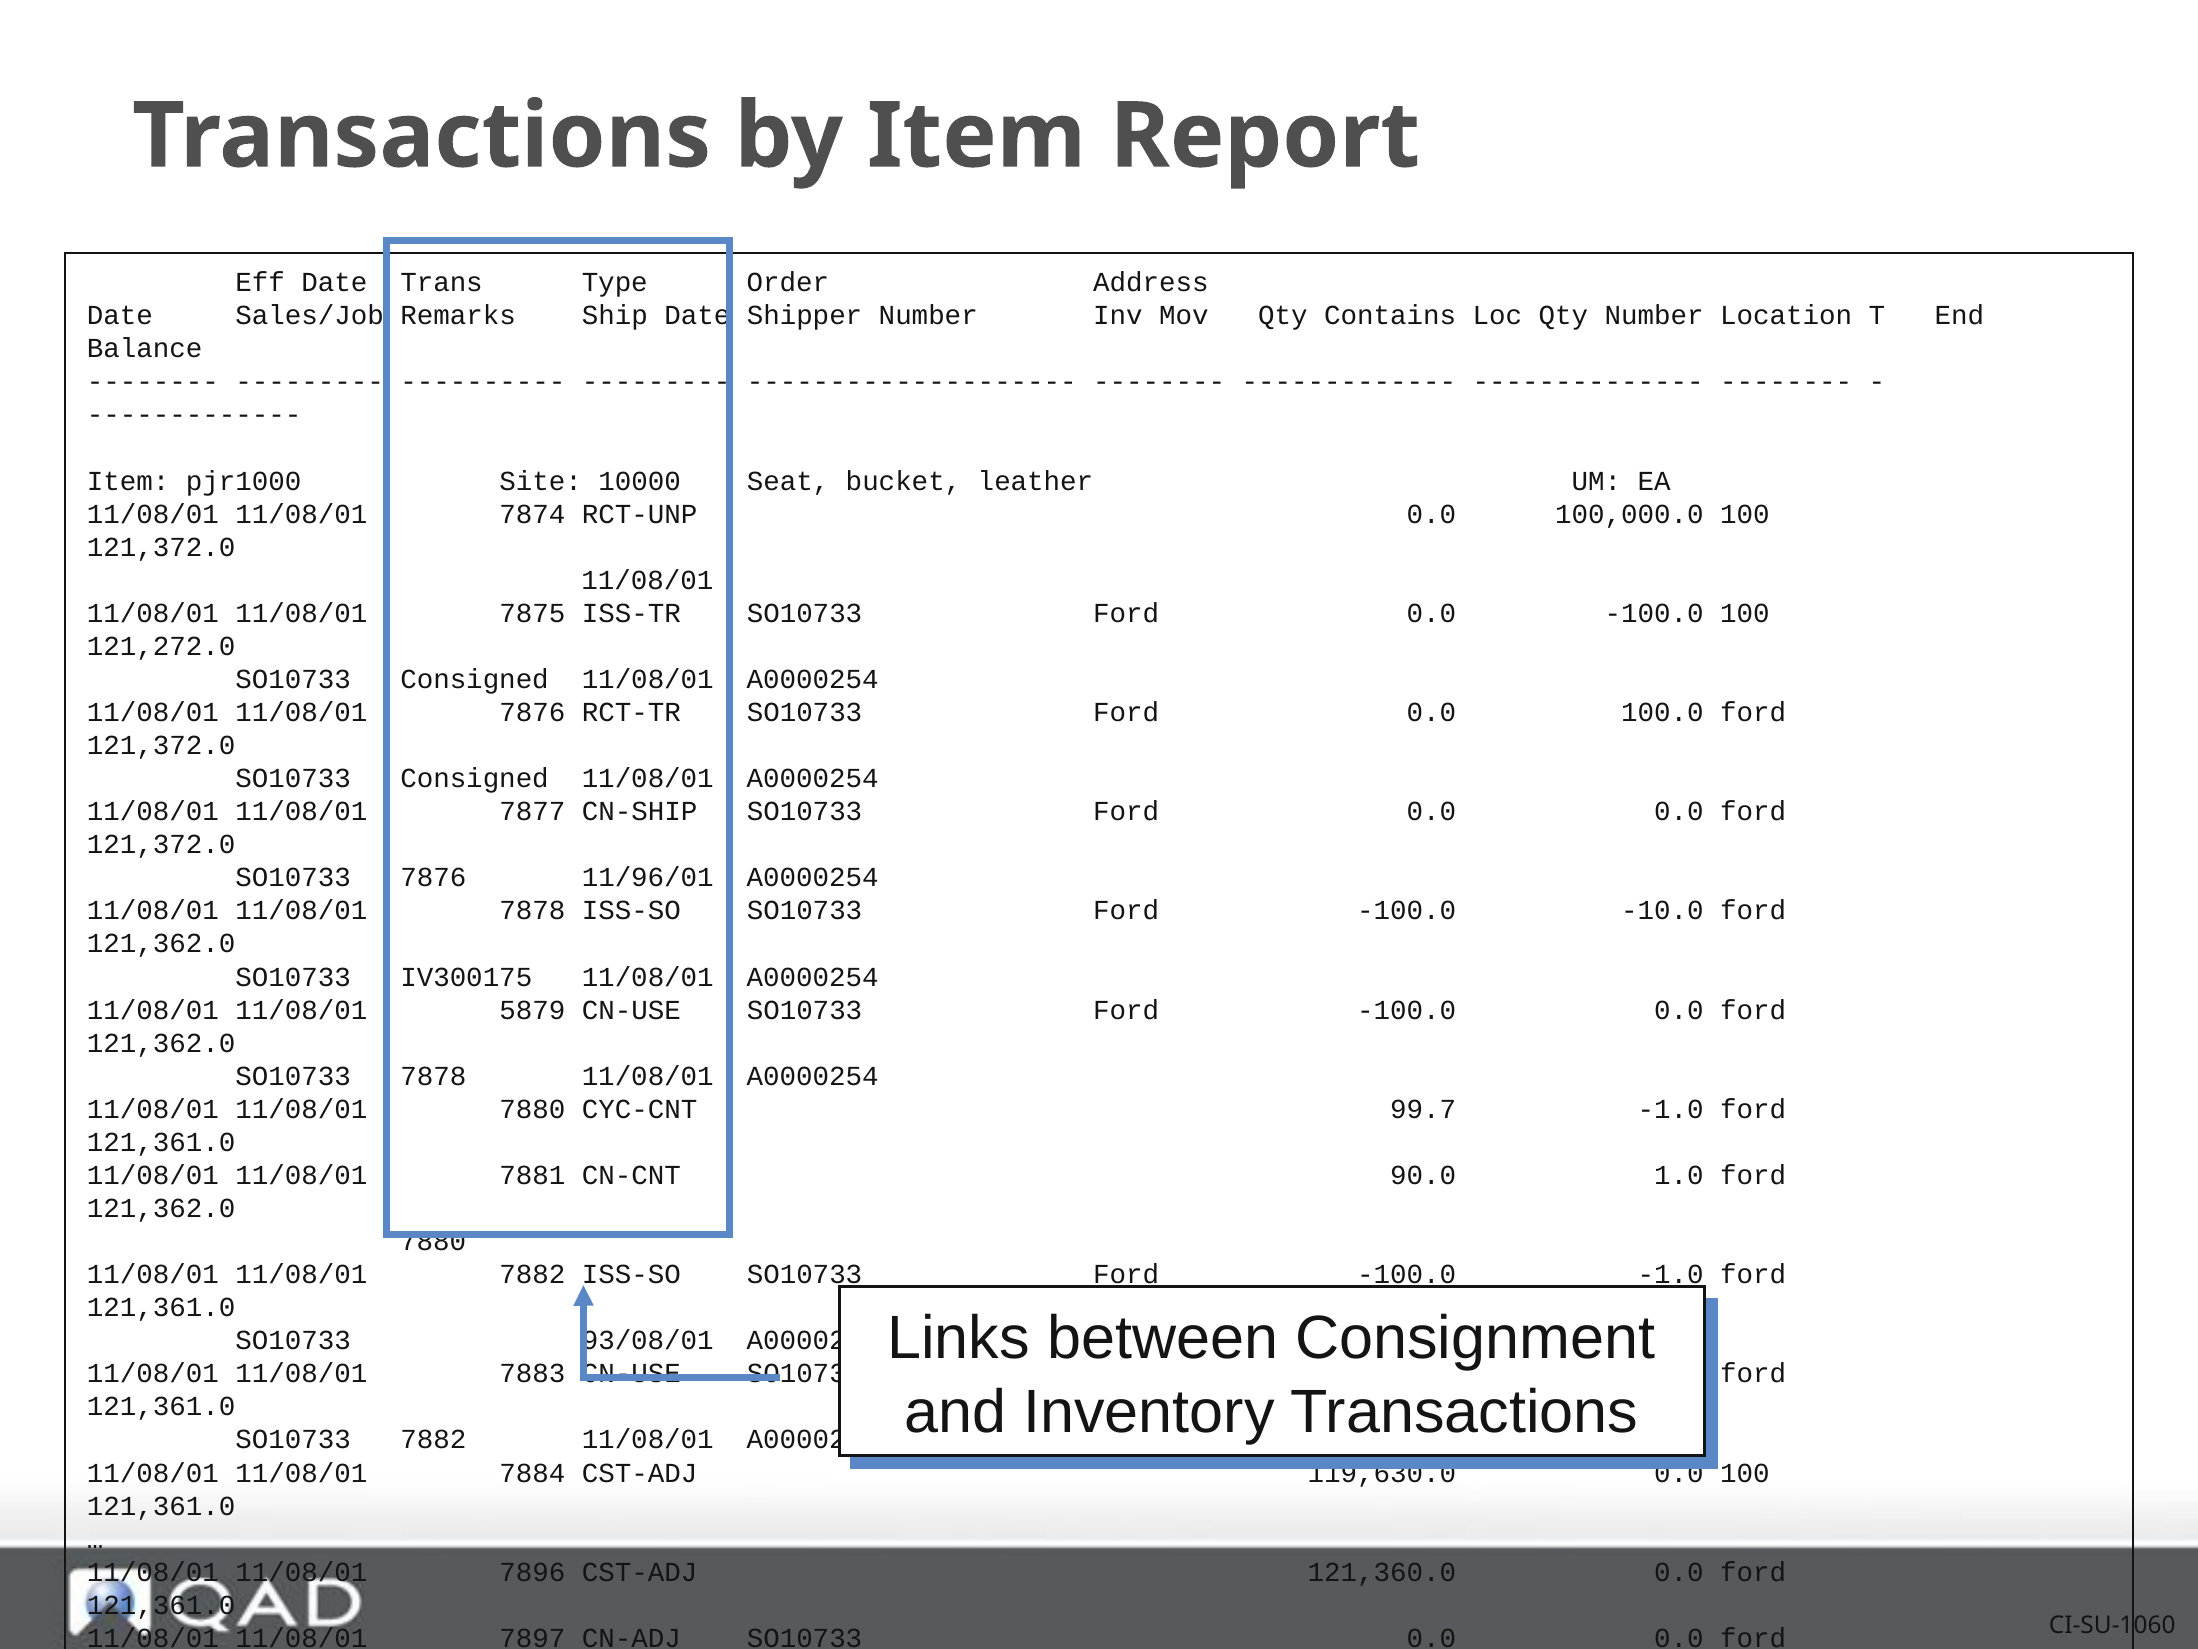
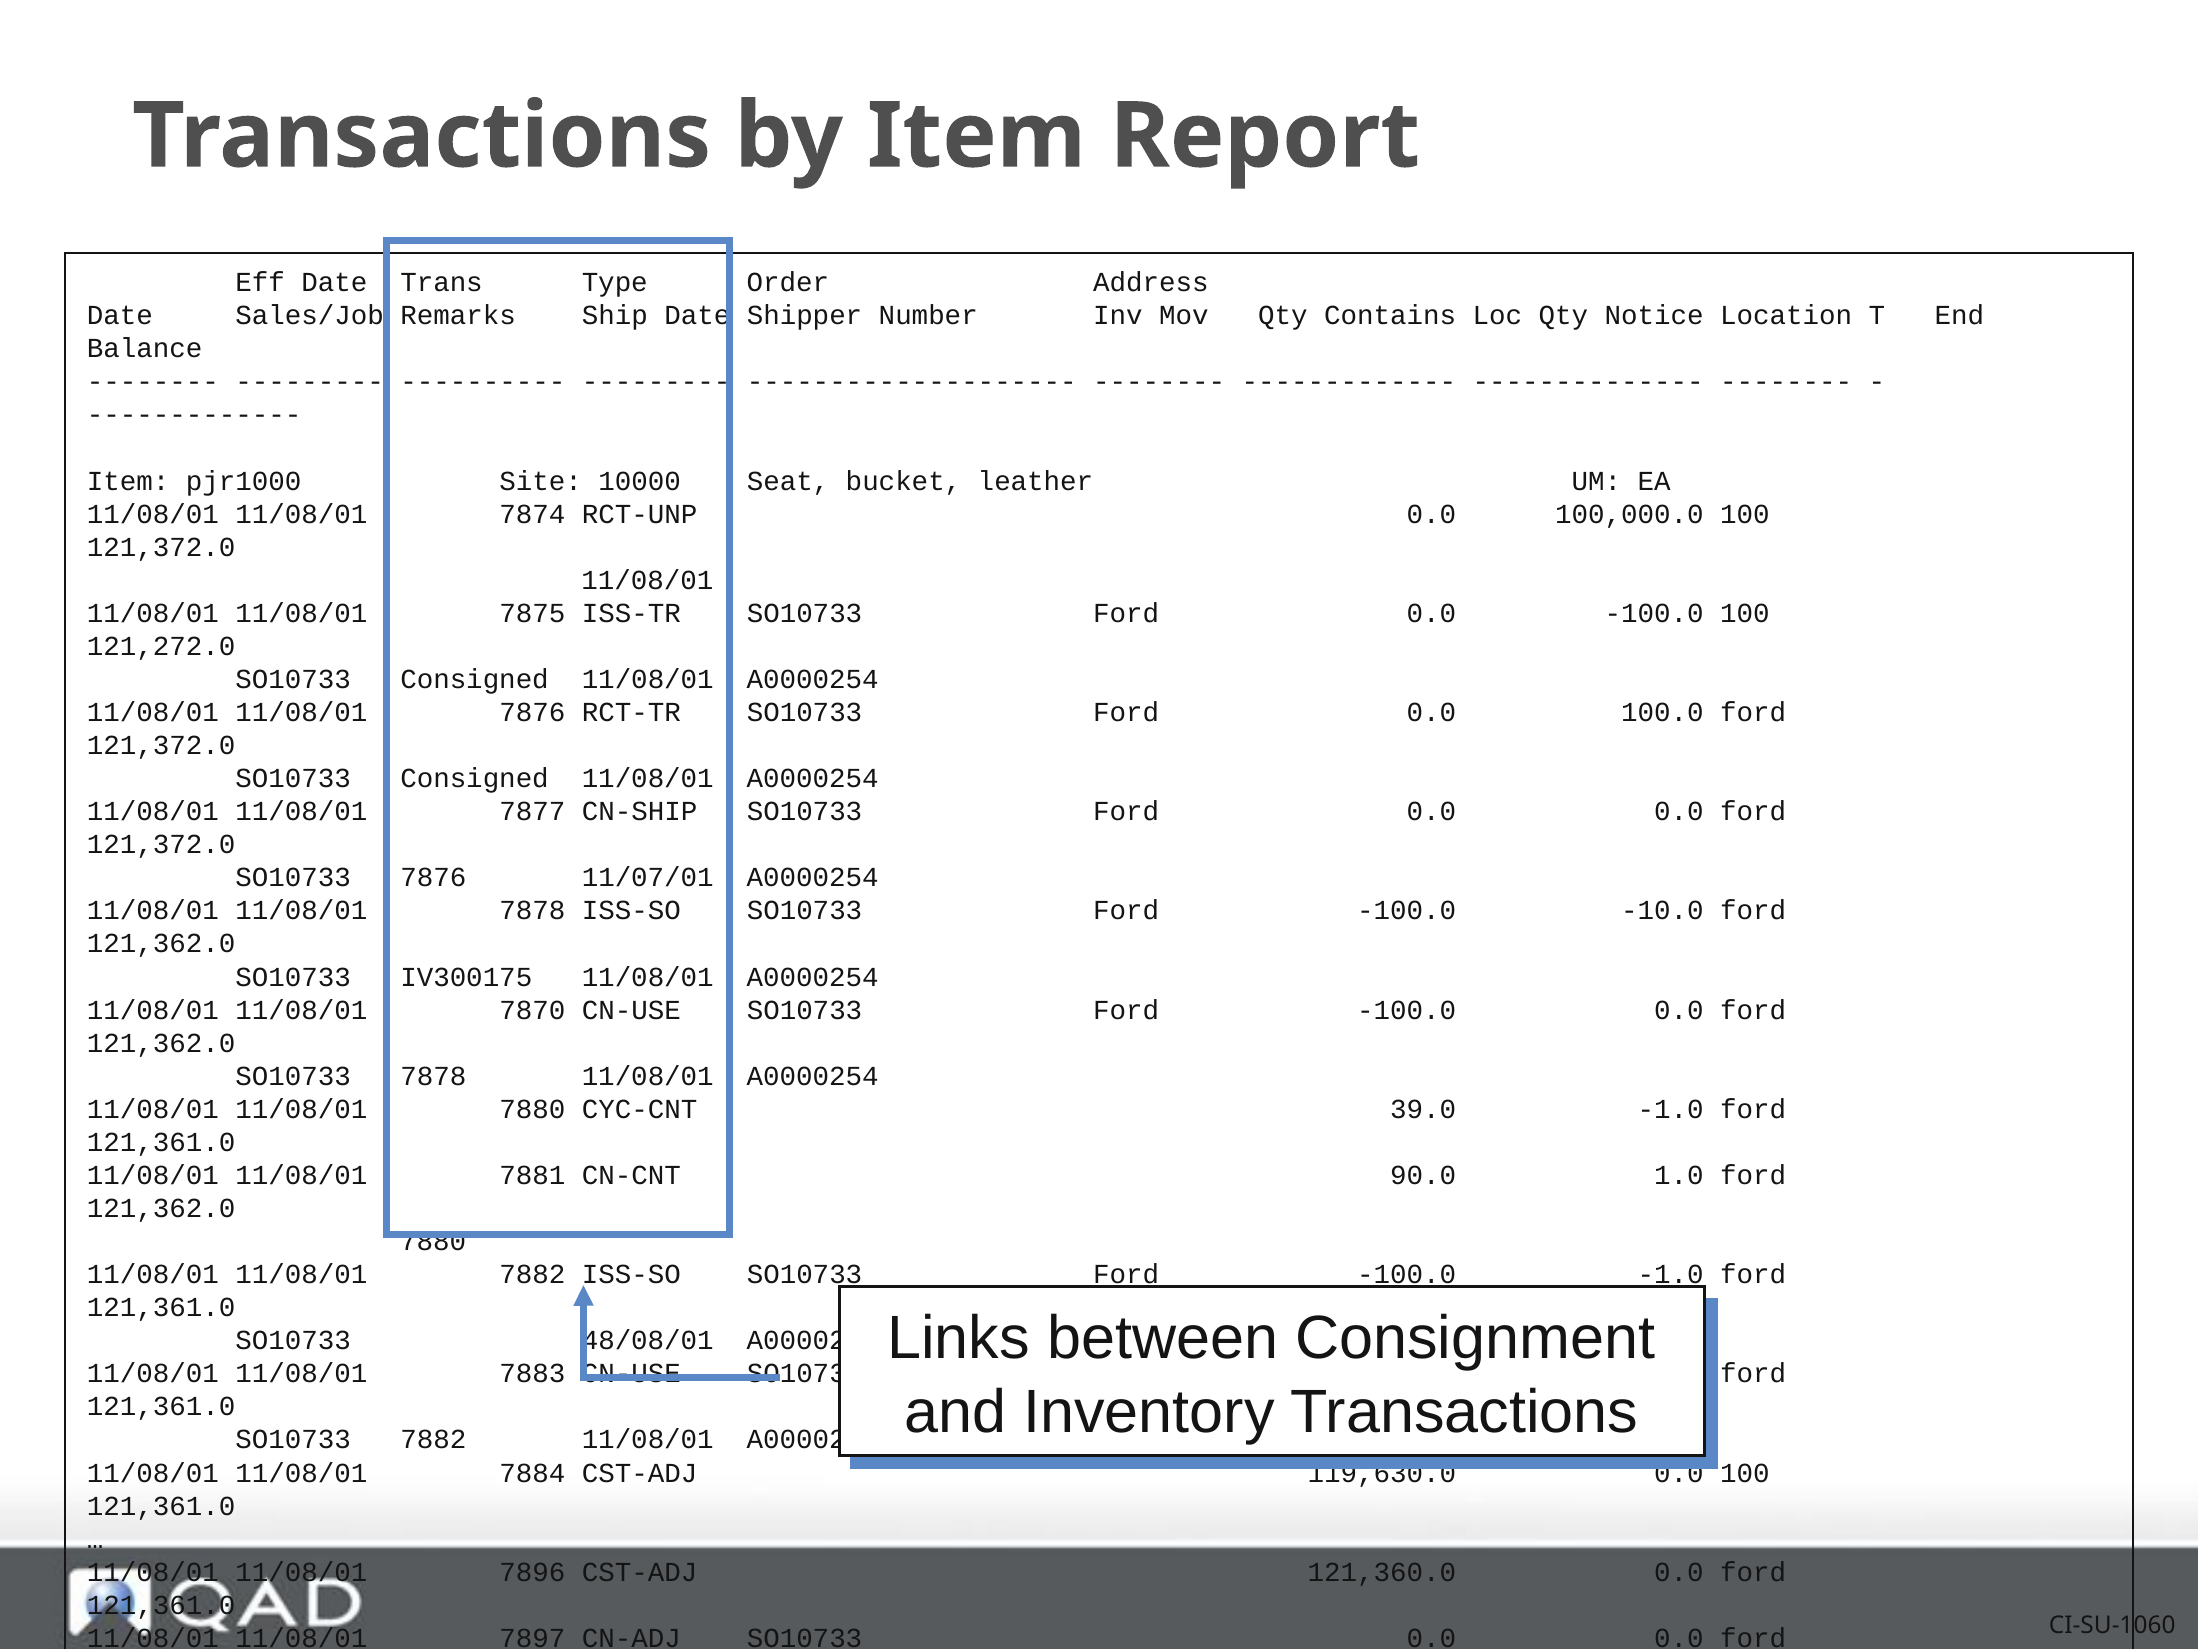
Qty Number: Number -> Notice (1654, 316)
11/96/01: 11/96/01 -> 11/07/01 (648, 877)
5879: 5879 -> 7870 (532, 1010)
99.7: 99.7 -> 39.0 (1423, 1109)
93/08/01: 93/08/01 -> 48/08/01 (648, 1340)
